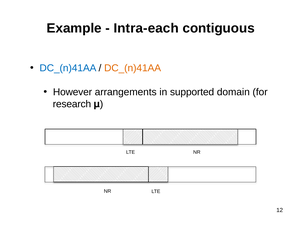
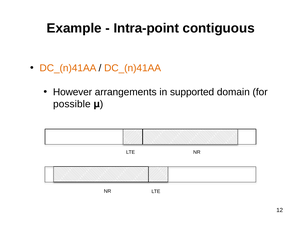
Intra-each: Intra-each -> Intra-point (146, 28)
DC_(n)41AA colour: blue -> orange (68, 68)
research: research -> possible (72, 104)
